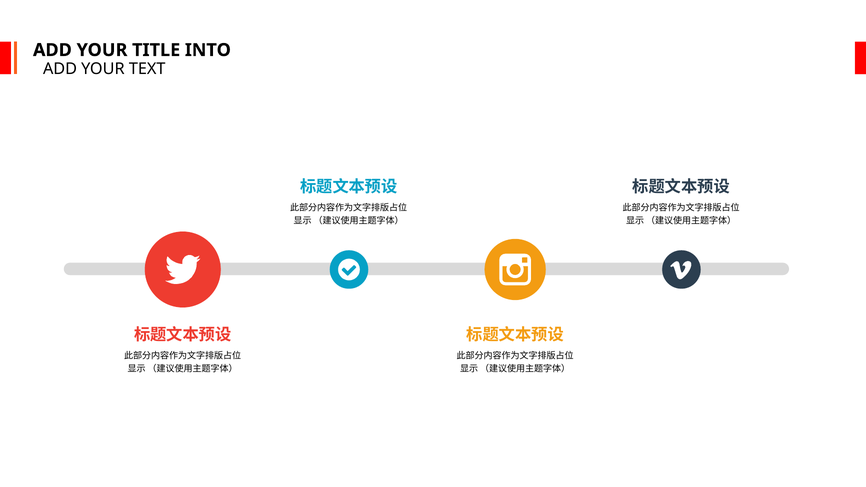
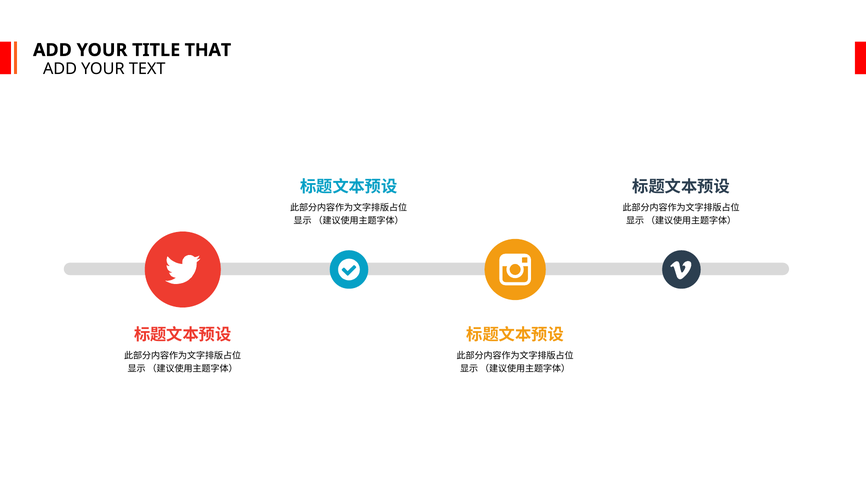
INTO: INTO -> THAT (208, 50)
